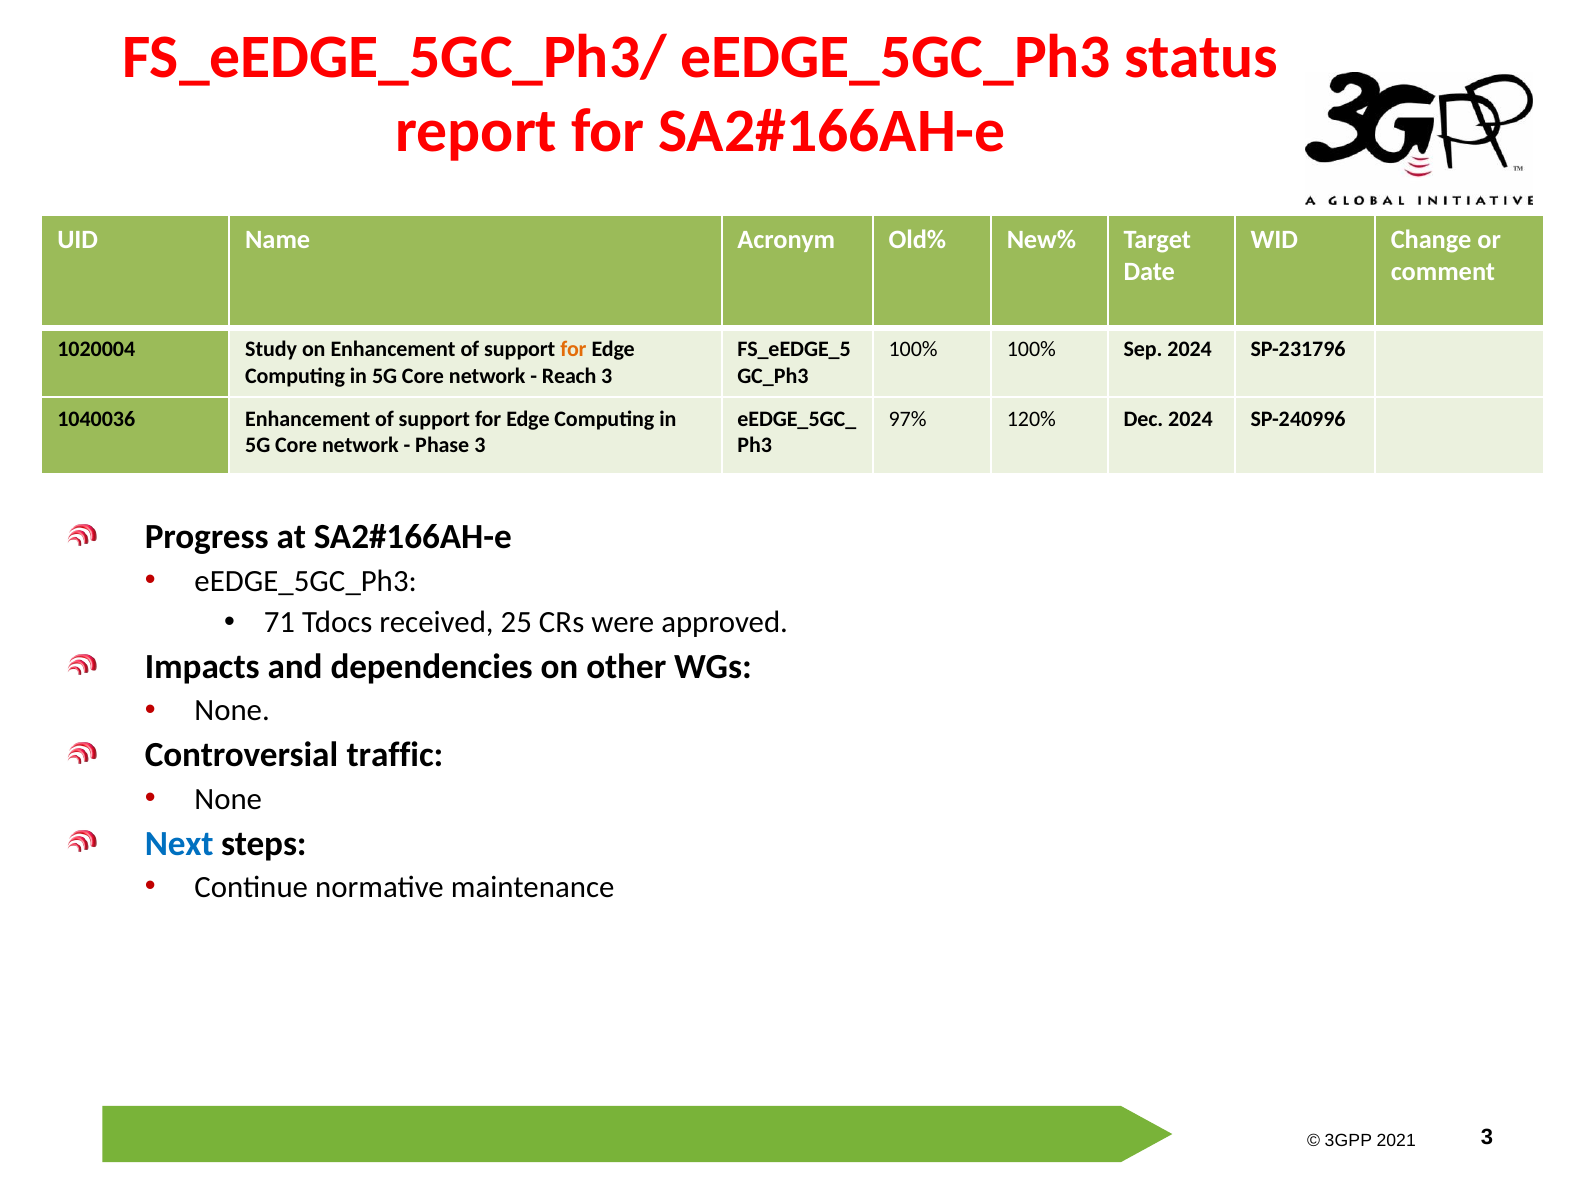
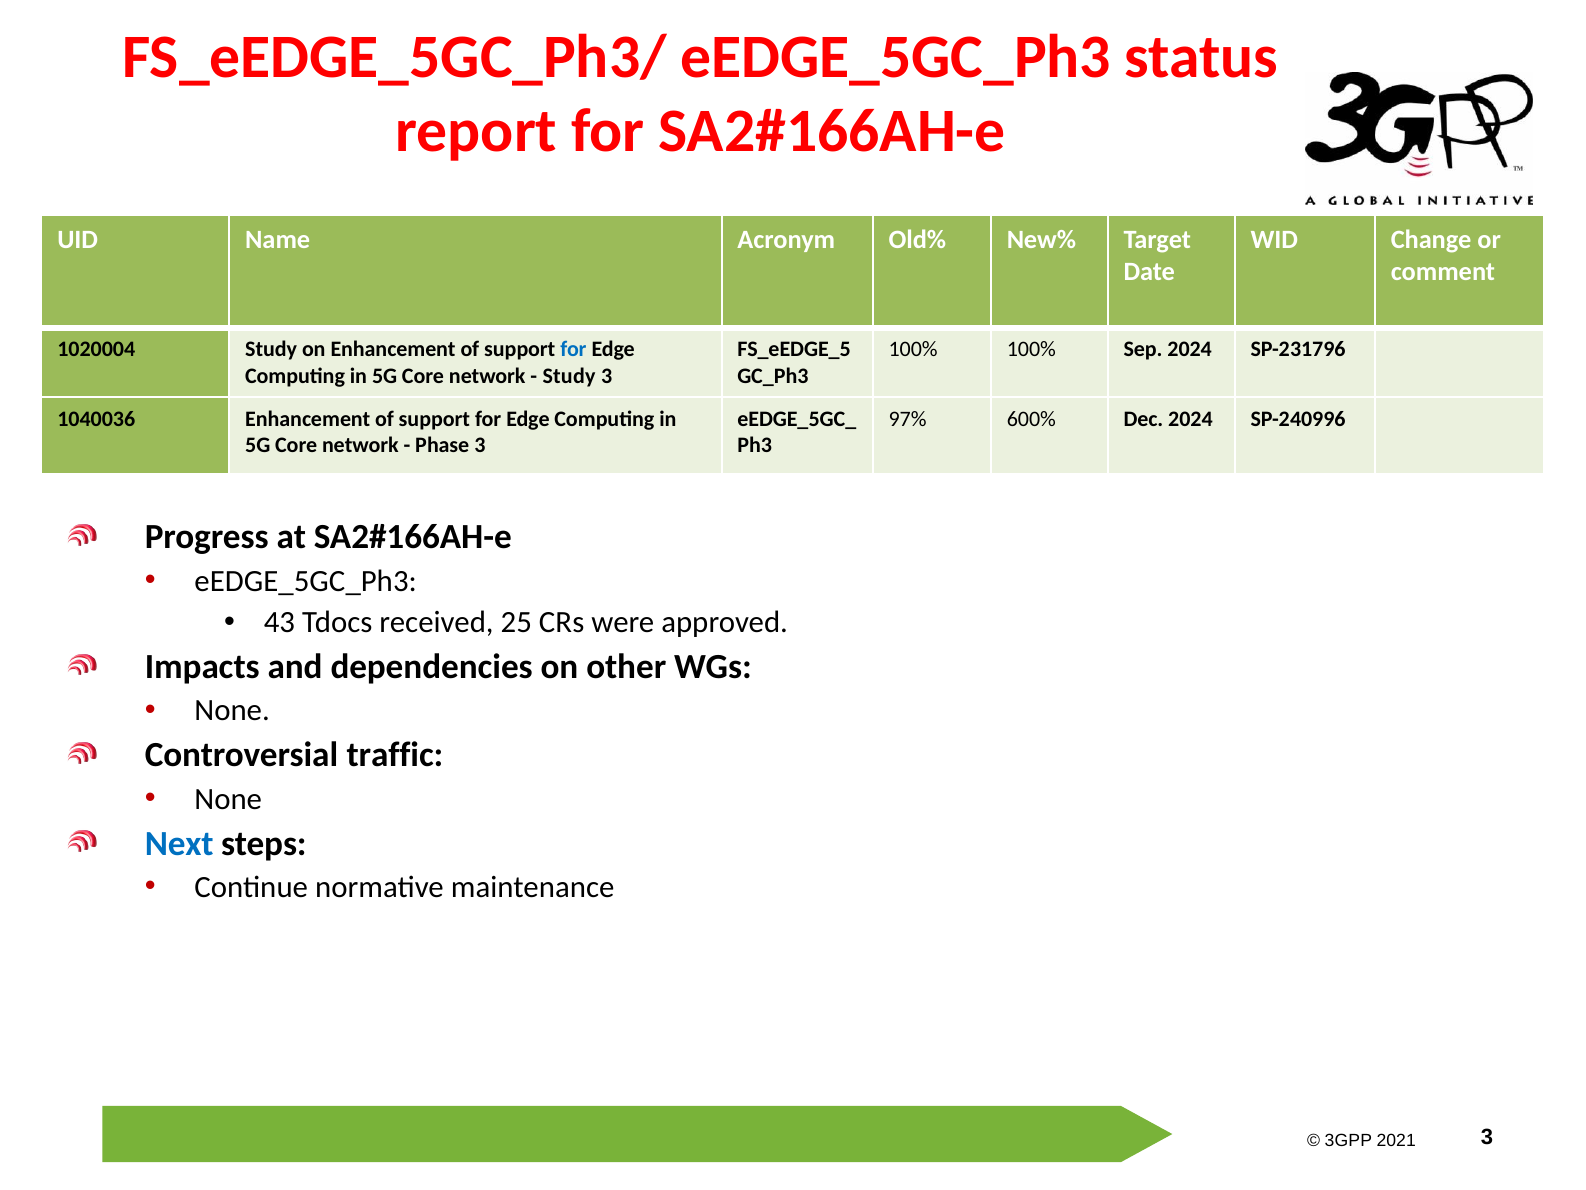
for colour: orange -> blue (573, 349)
Reach: Reach -> Study (569, 376)
120%: 120% -> 600% (1031, 419)
71: 71 -> 43 (279, 622)
